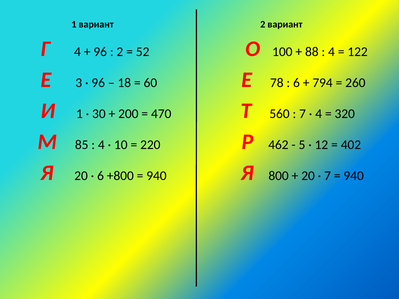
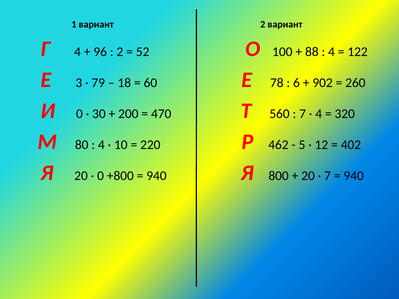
96: 96 -> 79 (98, 83)
794: 794 -> 902 (323, 83)
И 1: 1 -> 0 (79, 114)
85: 85 -> 80 (82, 145)
6: 6 -> 0 (101, 176)
